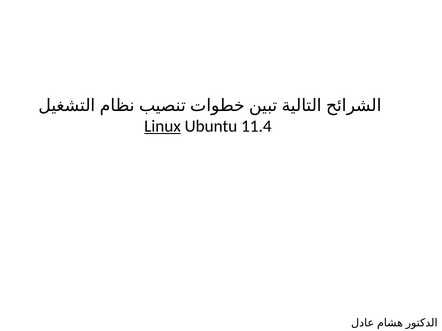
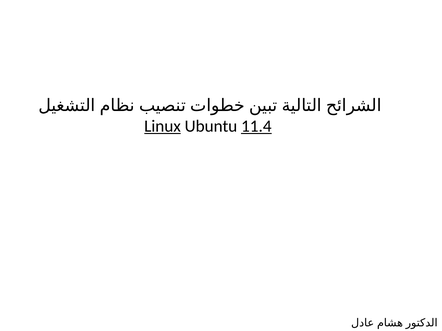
11.4 underline: none -> present (256, 126)
